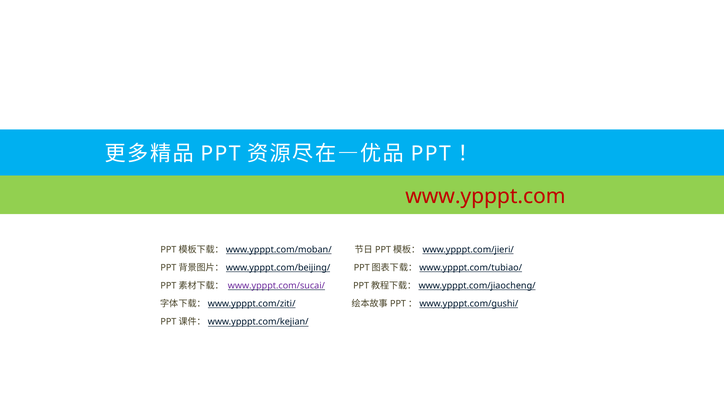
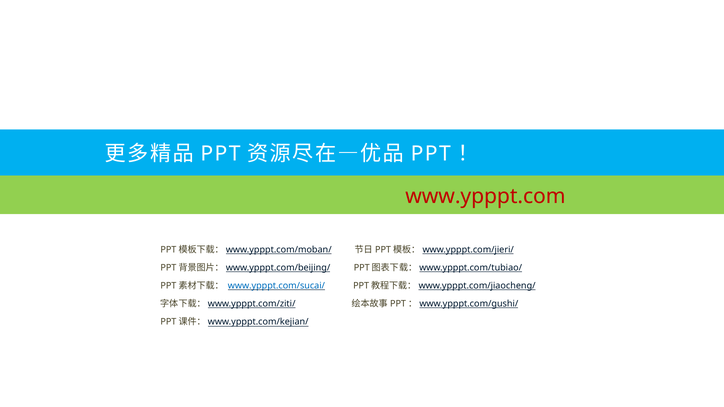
www.ypppt.com/sucai/ colour: purple -> blue (276, 286)
